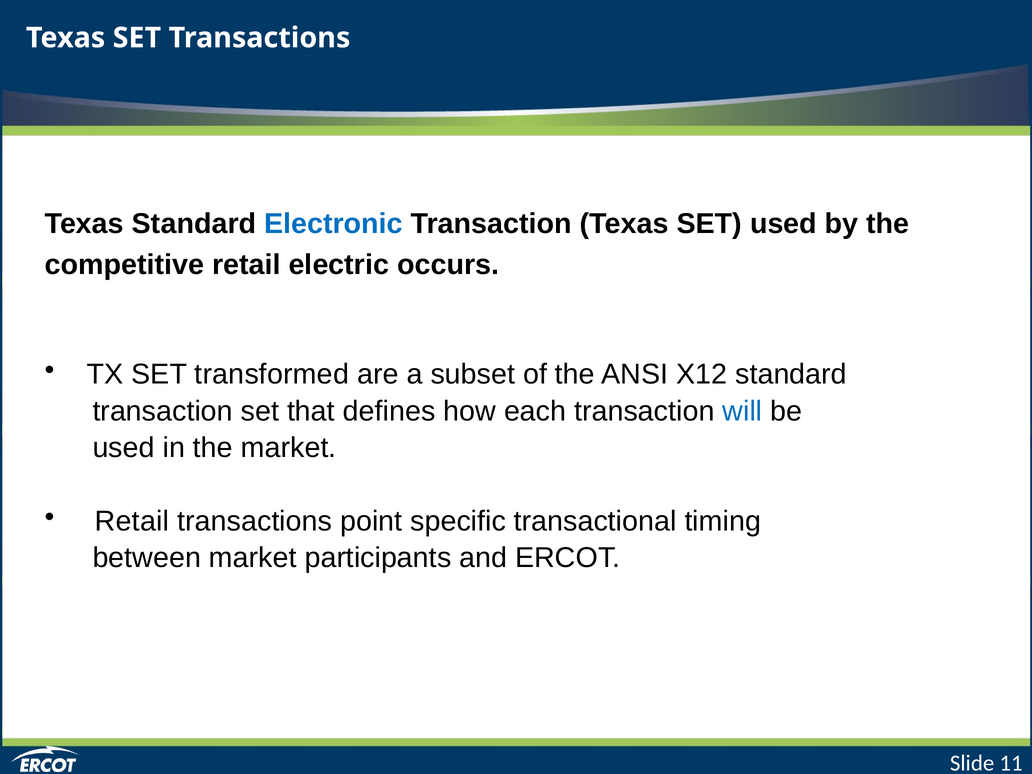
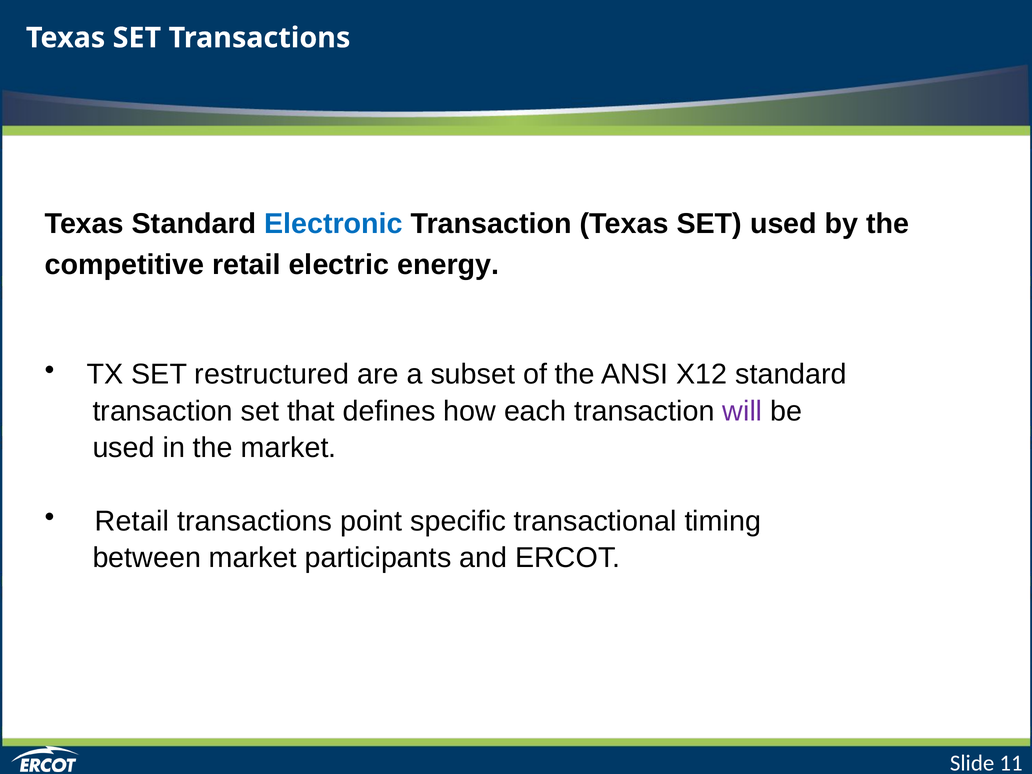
occurs: occurs -> energy (448, 265)
transformed: transformed -> restructured (272, 374)
will colour: blue -> purple (742, 411)
